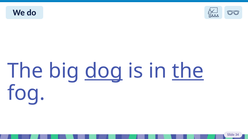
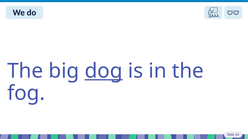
the underline: present -> none (188, 71)
